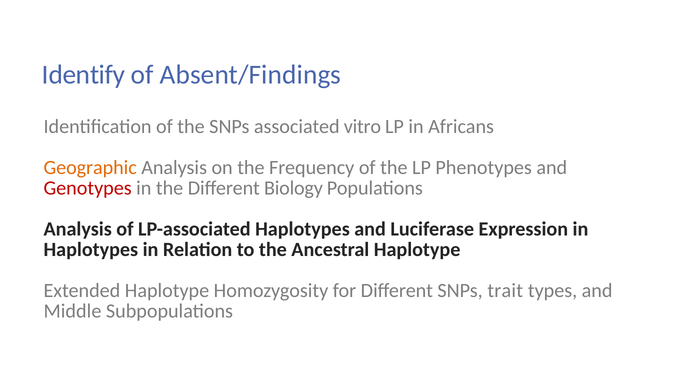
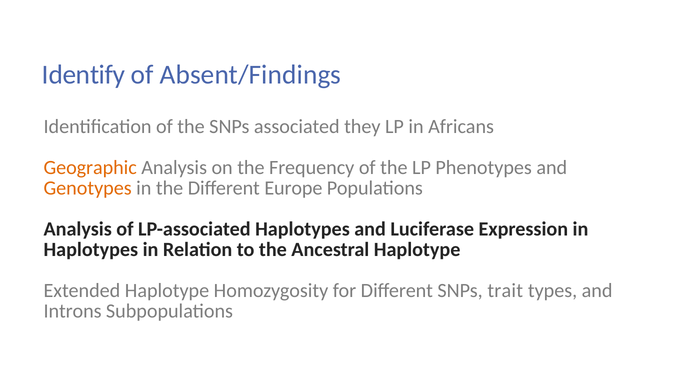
vitro: vitro -> they (362, 126)
Genotypes colour: red -> orange (88, 188)
Biology: Biology -> Europe (293, 188)
Middle: Middle -> Introns (73, 311)
